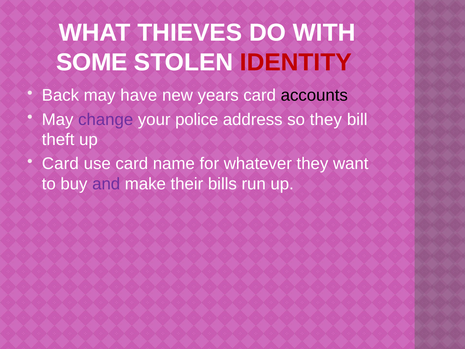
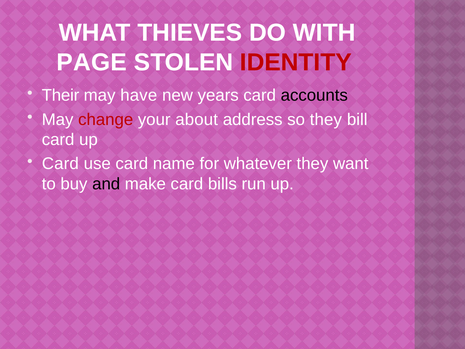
SOME: SOME -> PAGE (92, 62)
Back: Back -> Their (60, 95)
change colour: purple -> red (106, 119)
police: police -> about (197, 119)
theft: theft -> card (58, 140)
and colour: purple -> black (106, 184)
make their: their -> card (187, 184)
